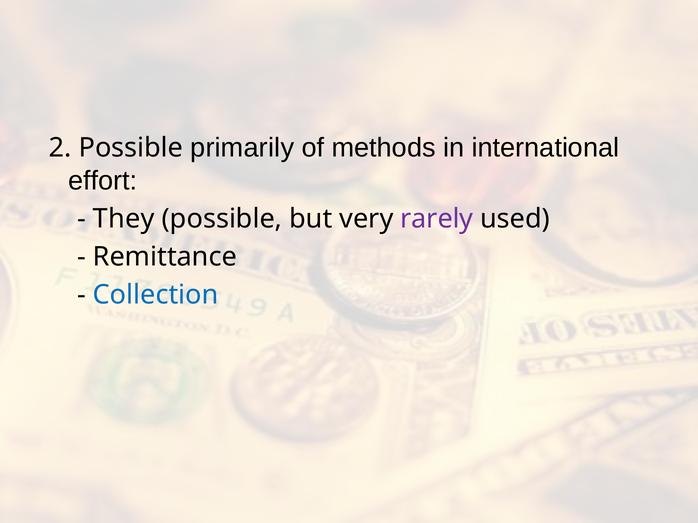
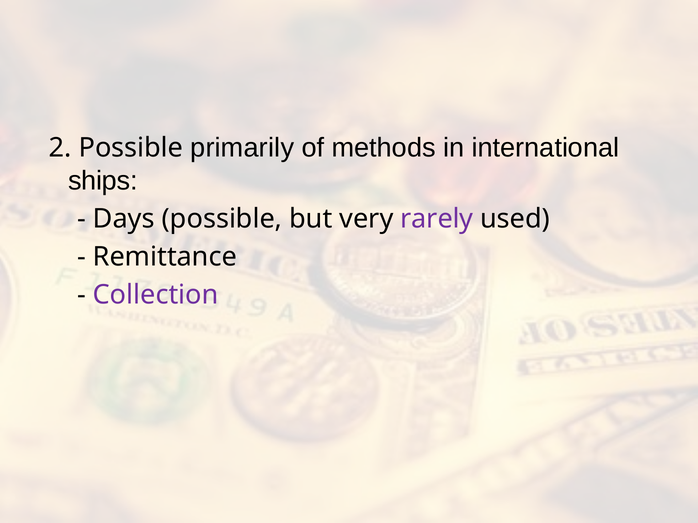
effort: effort -> ships (103, 181)
They: They -> Days (124, 219)
Collection colour: blue -> purple (156, 295)
